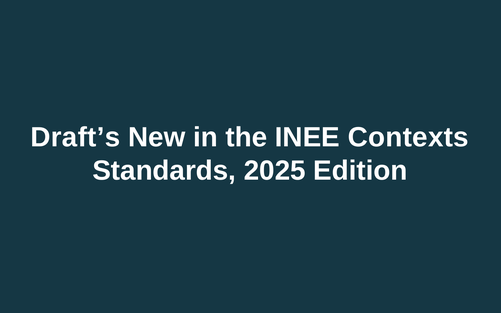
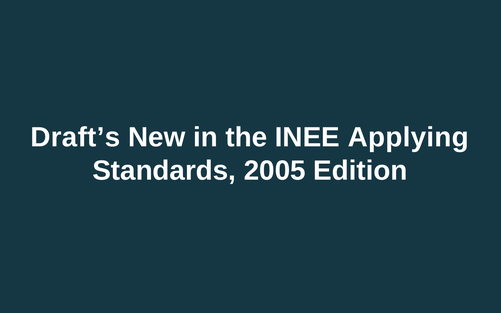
Contexts: Contexts -> Applying (408, 137)
2025: 2025 -> 2005 (275, 171)
